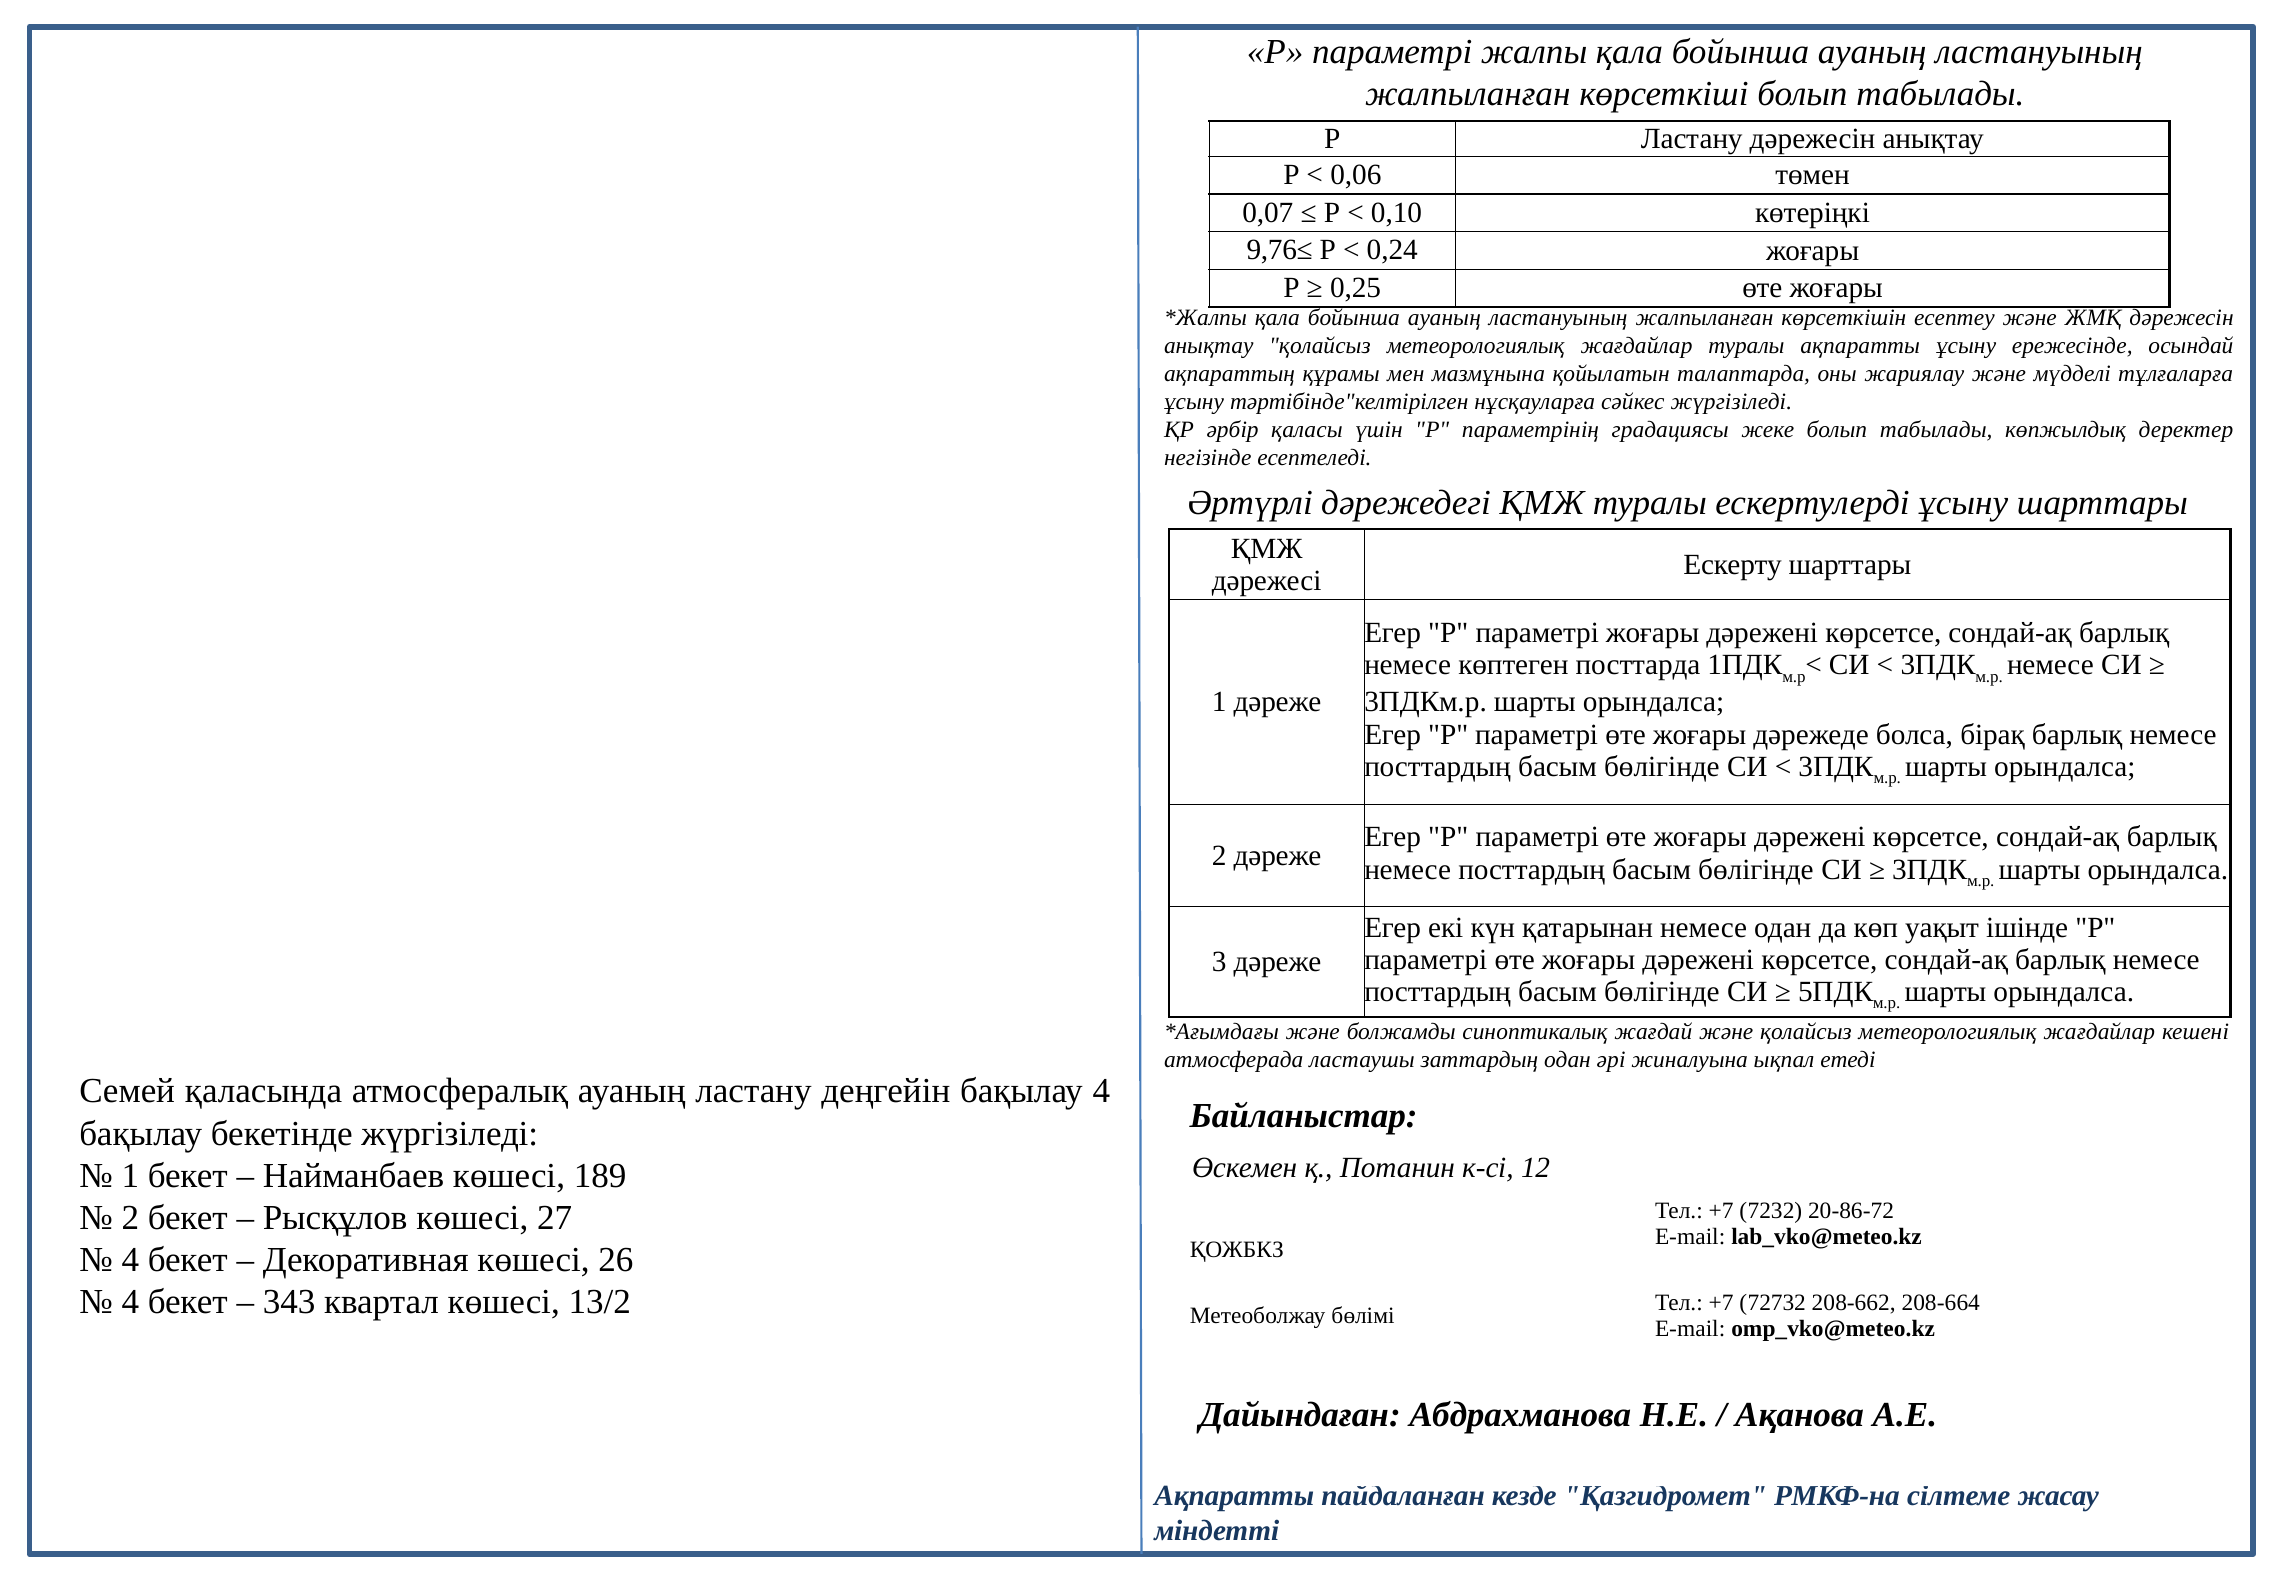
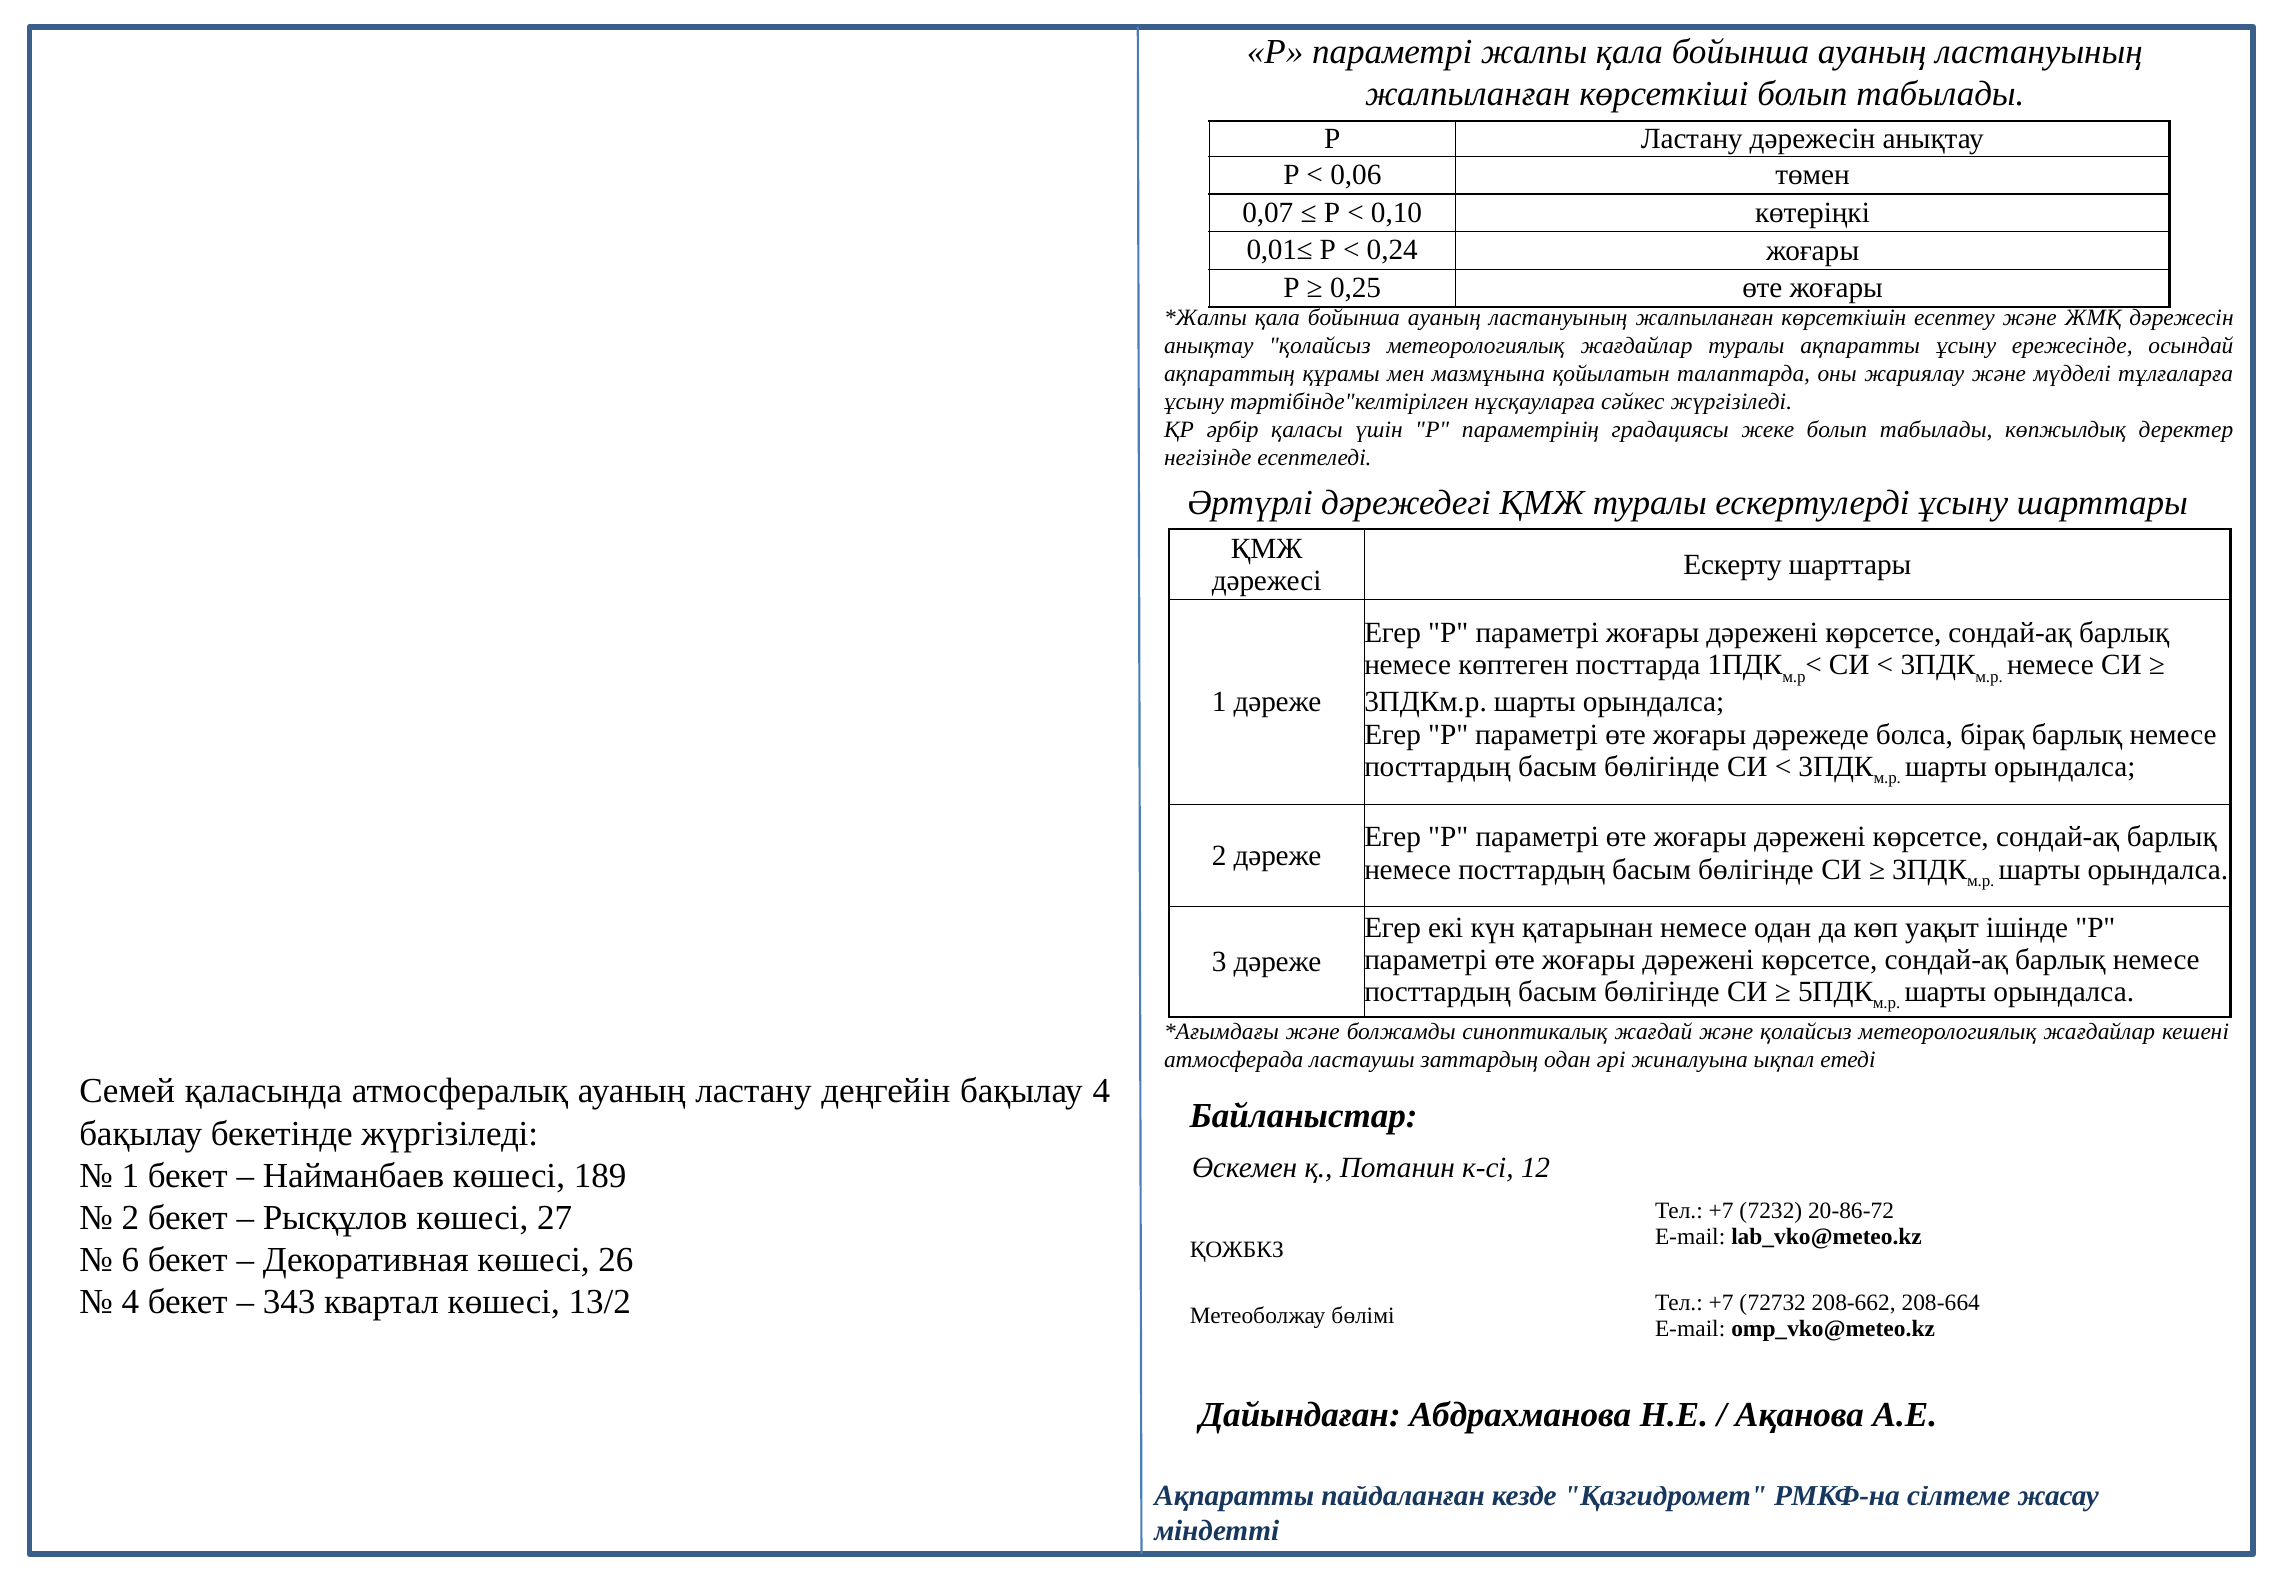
9,76≤: 9,76≤ -> 0,01≤ (1280, 250)
4: 4 -> 6 (130, 1260)
